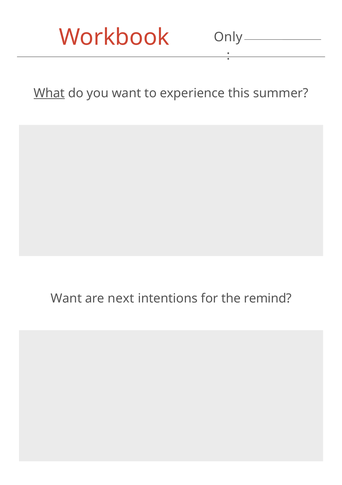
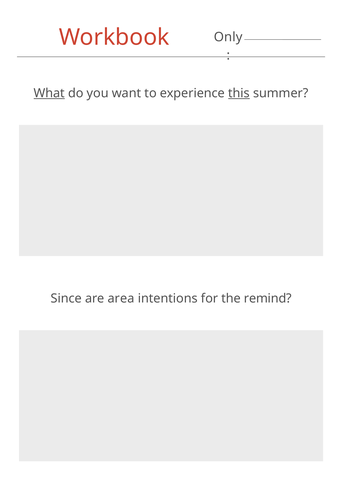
this underline: none -> present (239, 93)
Want: Want -> Since (66, 298)
next: next -> area (121, 298)
